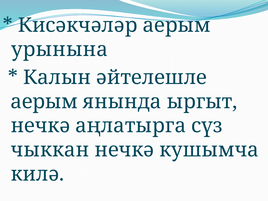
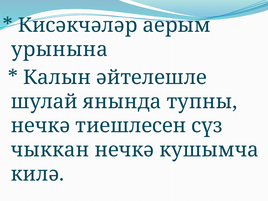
аерым: аерым -> шулай (44, 102)
ыргыт: ыргыт -> тупны (202, 102)
аңлатырга: аңлатырга -> тиешлесен (131, 126)
